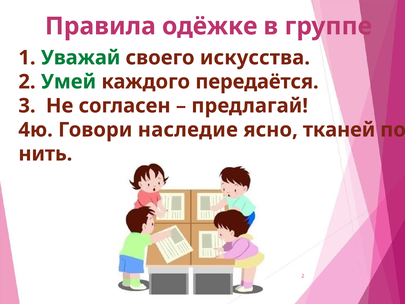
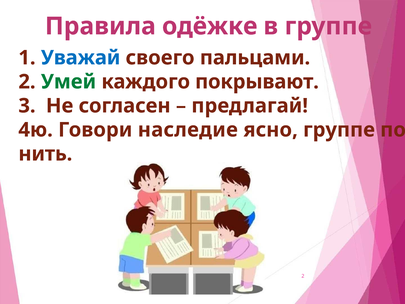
Уважай colour: green -> blue (81, 58)
искусства: искусства -> пальцами (255, 58)
передаётся: передаётся -> покрывают (257, 82)
ясно тканей: тканей -> группе (339, 130)
